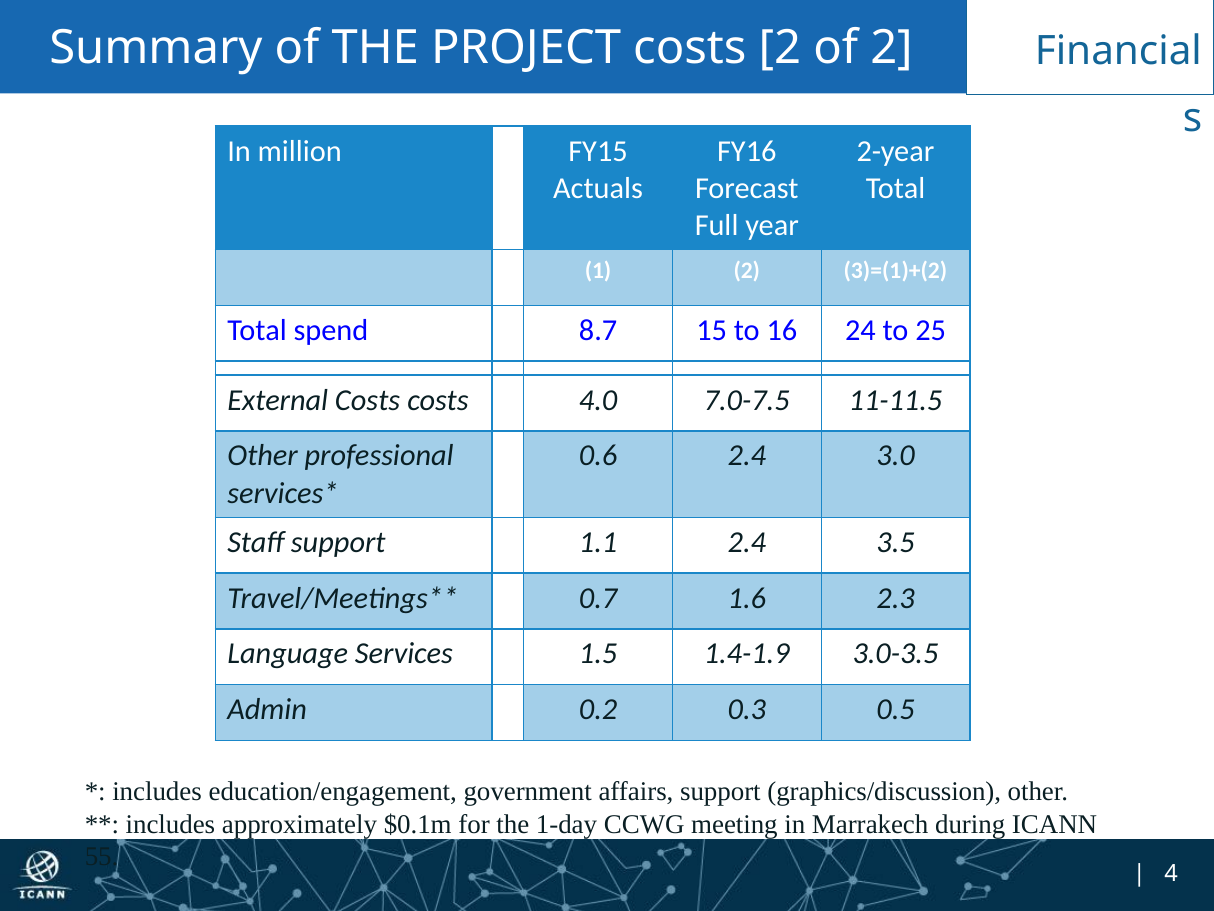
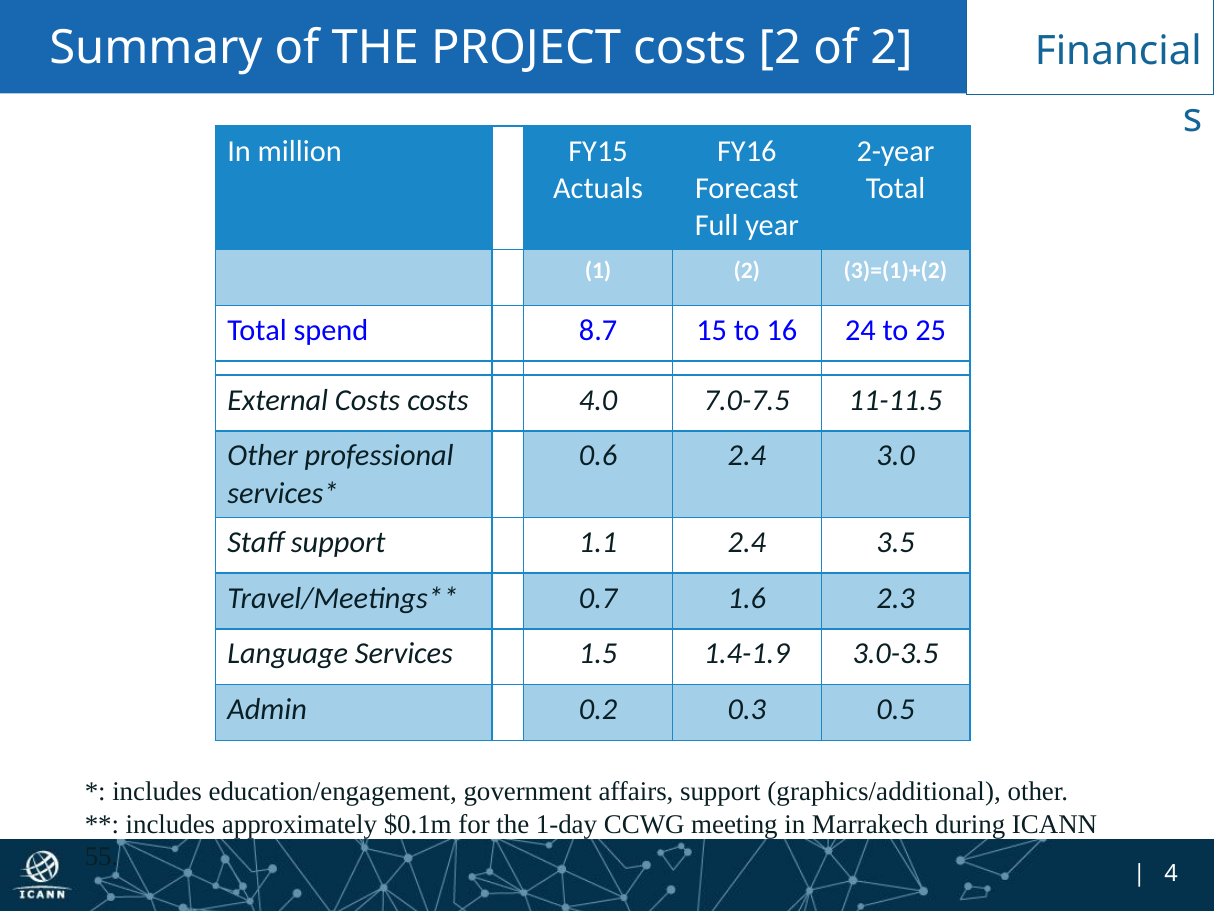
graphics/discussion: graphics/discussion -> graphics/additional (884, 791)
